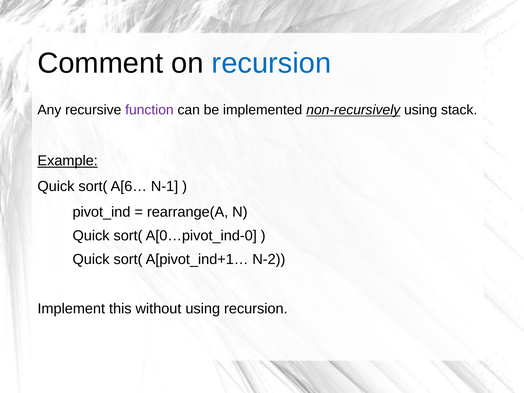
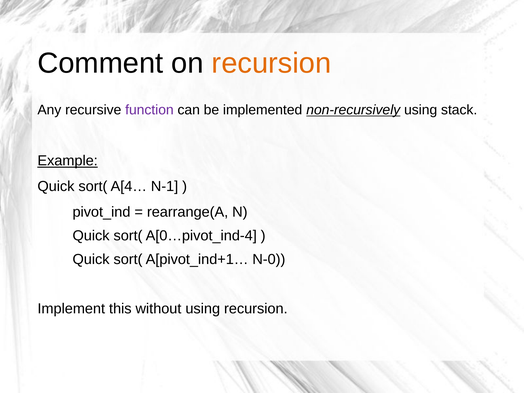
recursion colour: blue -> orange (271, 63)
A[6…: A[6… -> A[4… (129, 186)
A[0…pivot_ind-0: A[0…pivot_ind-0 -> A[0…pivot_ind-4 (201, 236)
N-2: N-2 -> N-0 (269, 259)
